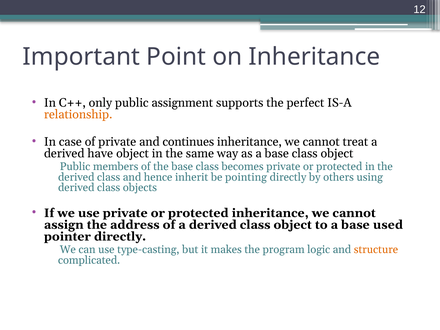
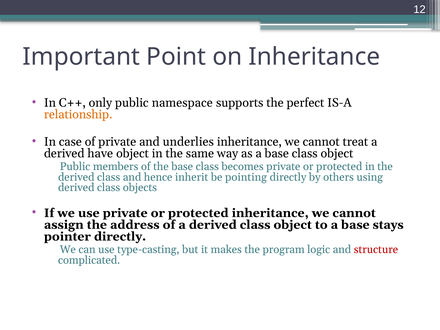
assignment: assignment -> namespace (182, 103)
continues: continues -> underlies (188, 142)
used: used -> stays (388, 225)
structure colour: orange -> red (376, 250)
